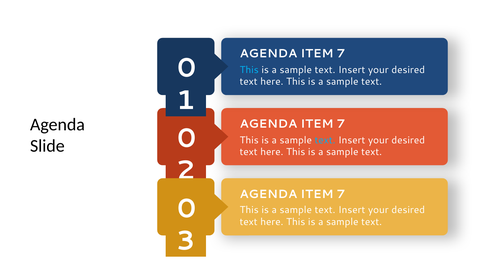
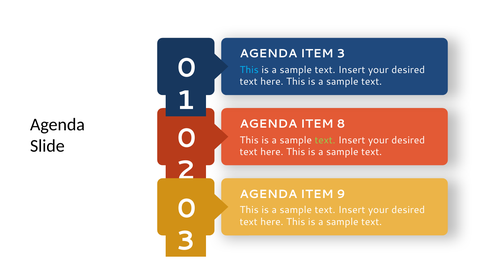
7: 7 -> 3 (341, 54)
7: 7 -> 8 (341, 124)
text colour: light blue -> light green (325, 140)
7: 7 -> 9 (341, 194)
